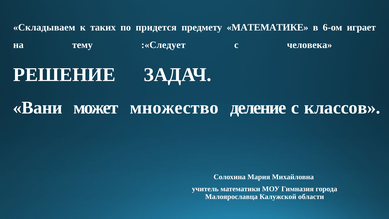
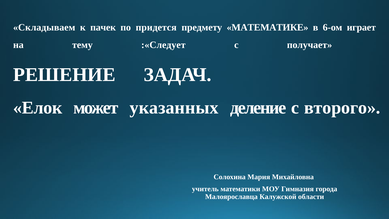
таких: таких -> пачек (103, 27)
человека: человека -> получает (310, 45)
Вани: Вани -> Елок (38, 108)
множество: множество -> указанных (174, 108)
классов: классов -> второго (342, 108)
